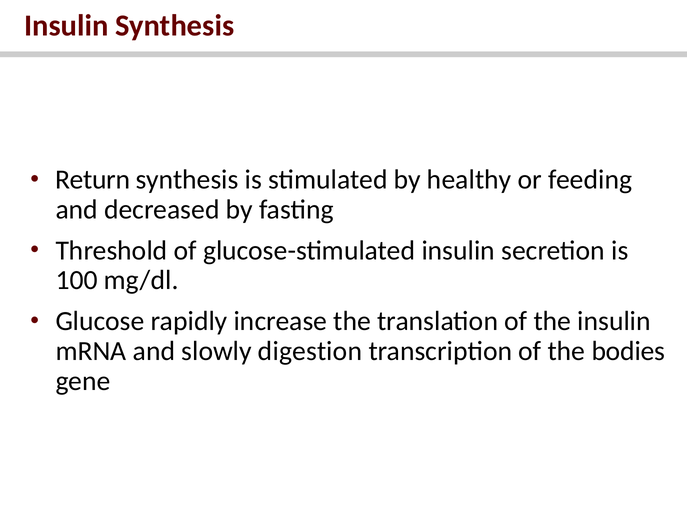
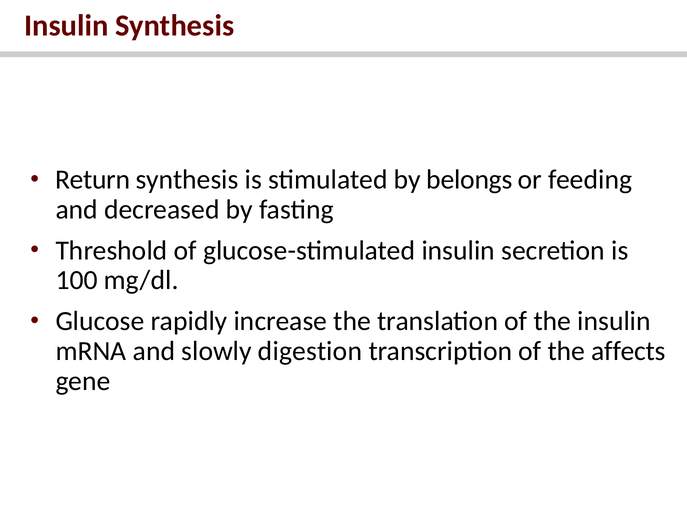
healthy: healthy -> belongs (469, 180)
bodies: bodies -> affects (628, 351)
